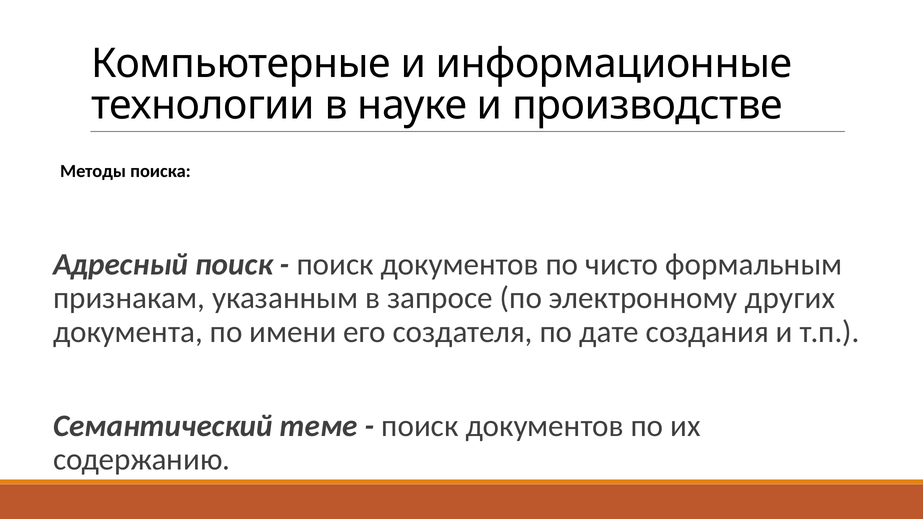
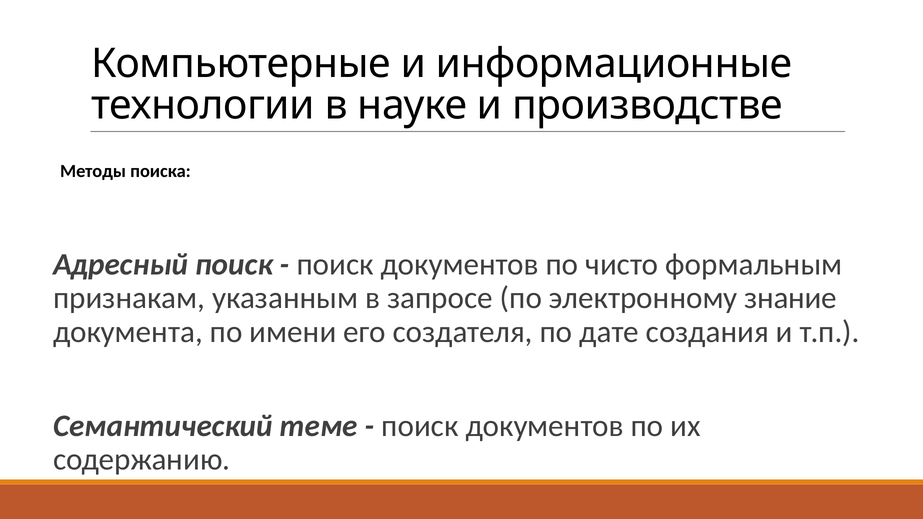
других: других -> знание (790, 298)
